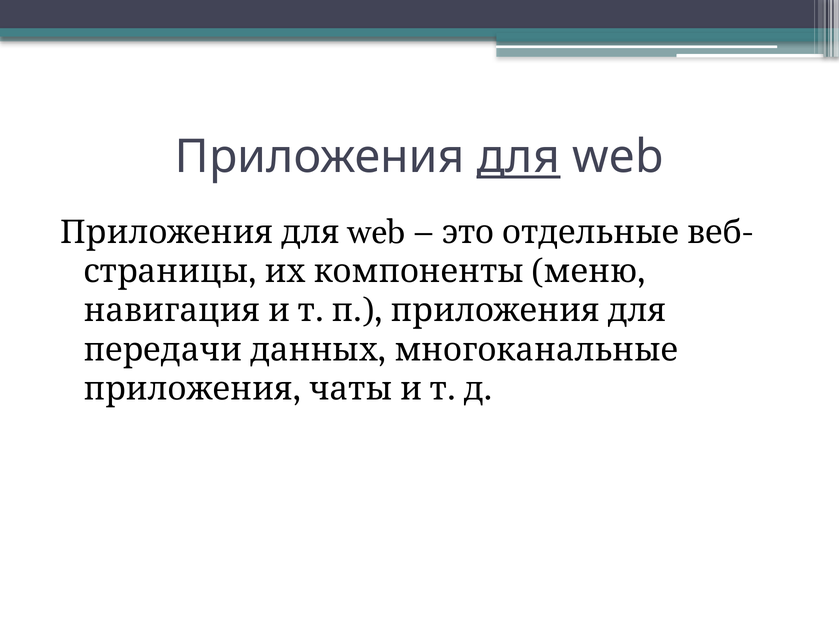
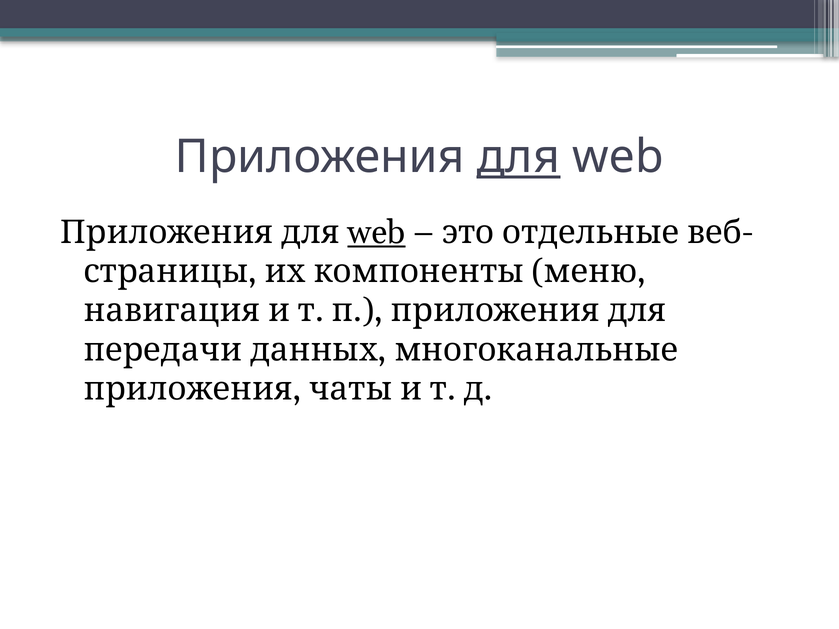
web underline: none -> present (377, 232)
